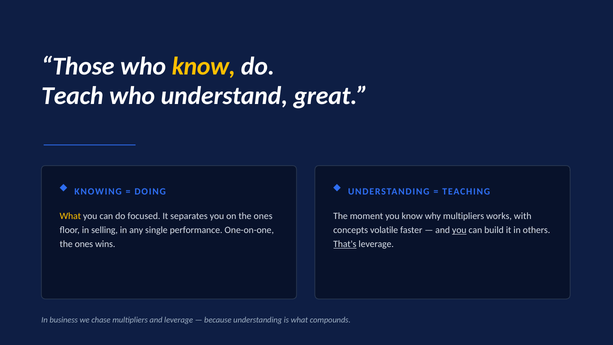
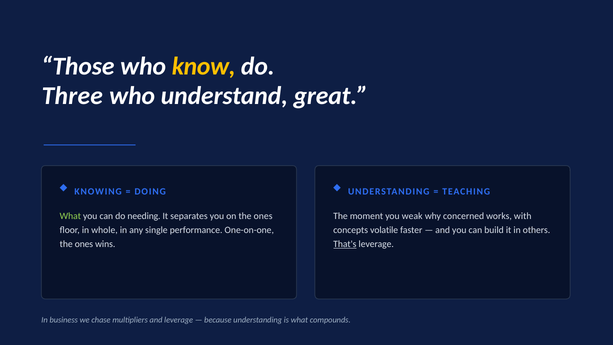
Teach: Teach -> Three (72, 96)
What colour: yellow -> light green (70, 216)
focused: focused -> needing (144, 216)
you know: know -> weak (412, 216)
why multipliers: multipliers -> concerned (464, 216)
selling: selling -> whole (104, 230)
you underline: present -> none (459, 230)
